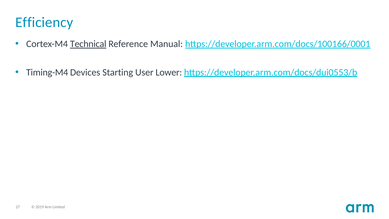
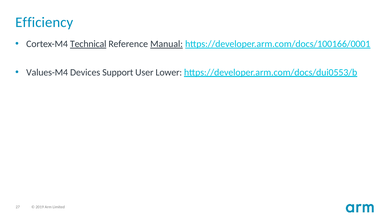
Manual underline: none -> present (167, 44)
Timing-M4: Timing-M4 -> Values-M4 (47, 72)
Starting: Starting -> Support (118, 72)
